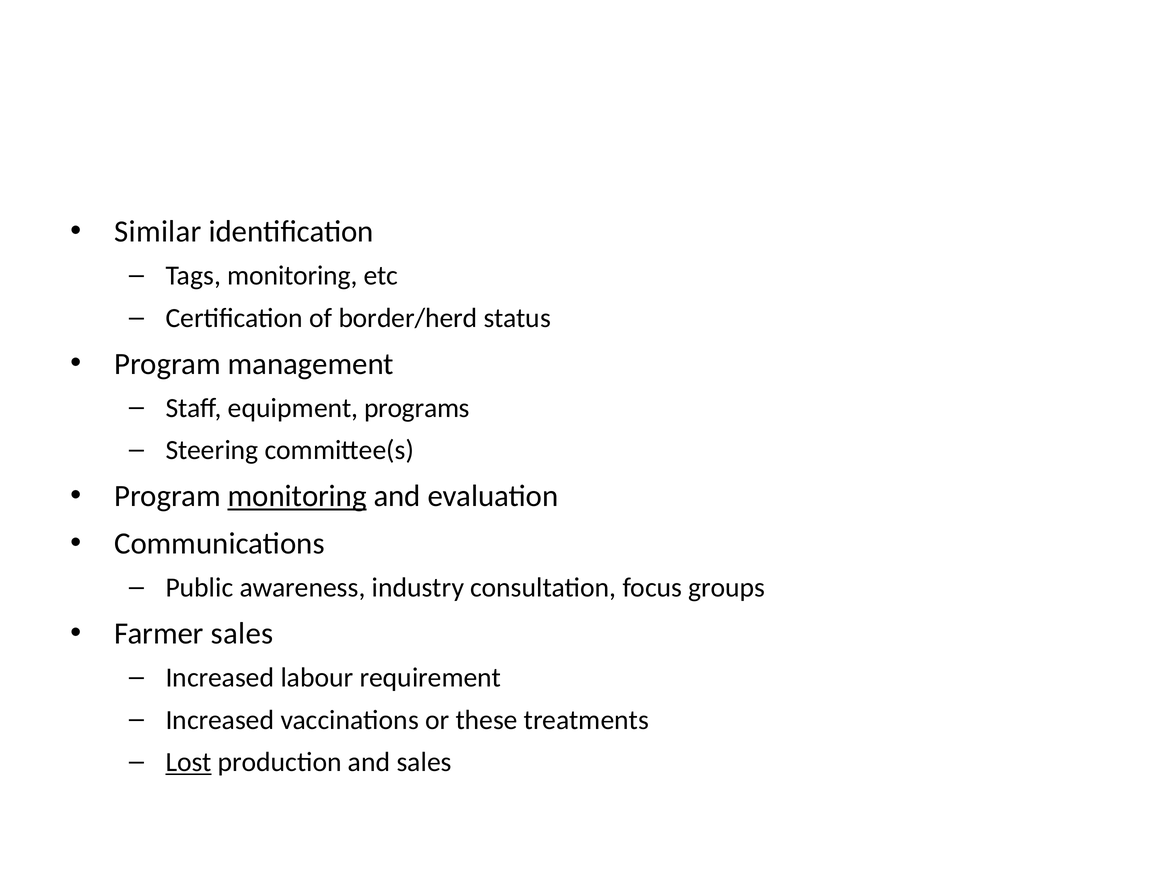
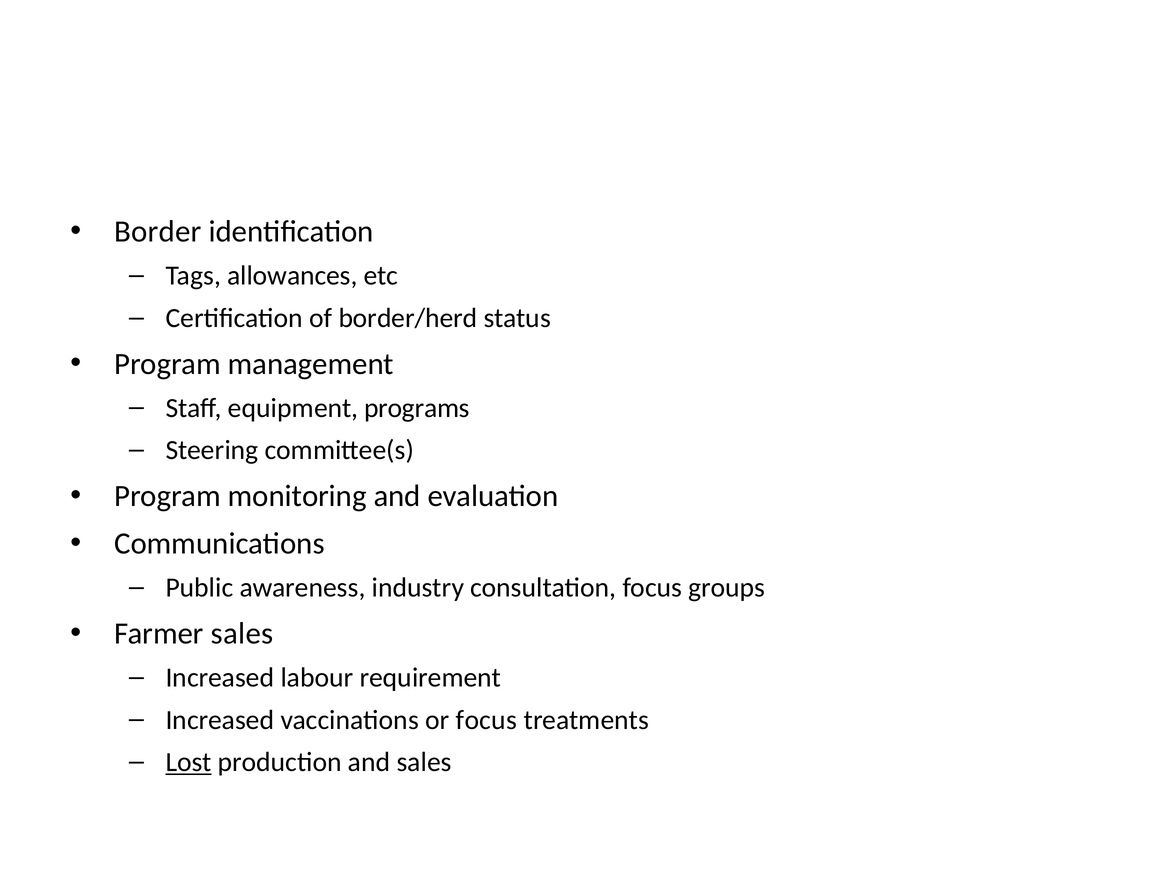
Similar: Similar -> Border (158, 232)
Tags monitoring: monitoring -> allowances (292, 276)
monitoring underline: present -> none (297, 496)
or these: these -> focus (486, 720)
